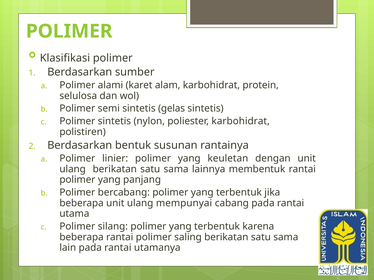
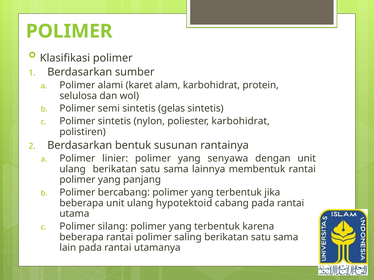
keuletan: keuletan -> senyawa (228, 159)
mempunyai: mempunyai -> hypotektoid (184, 203)
